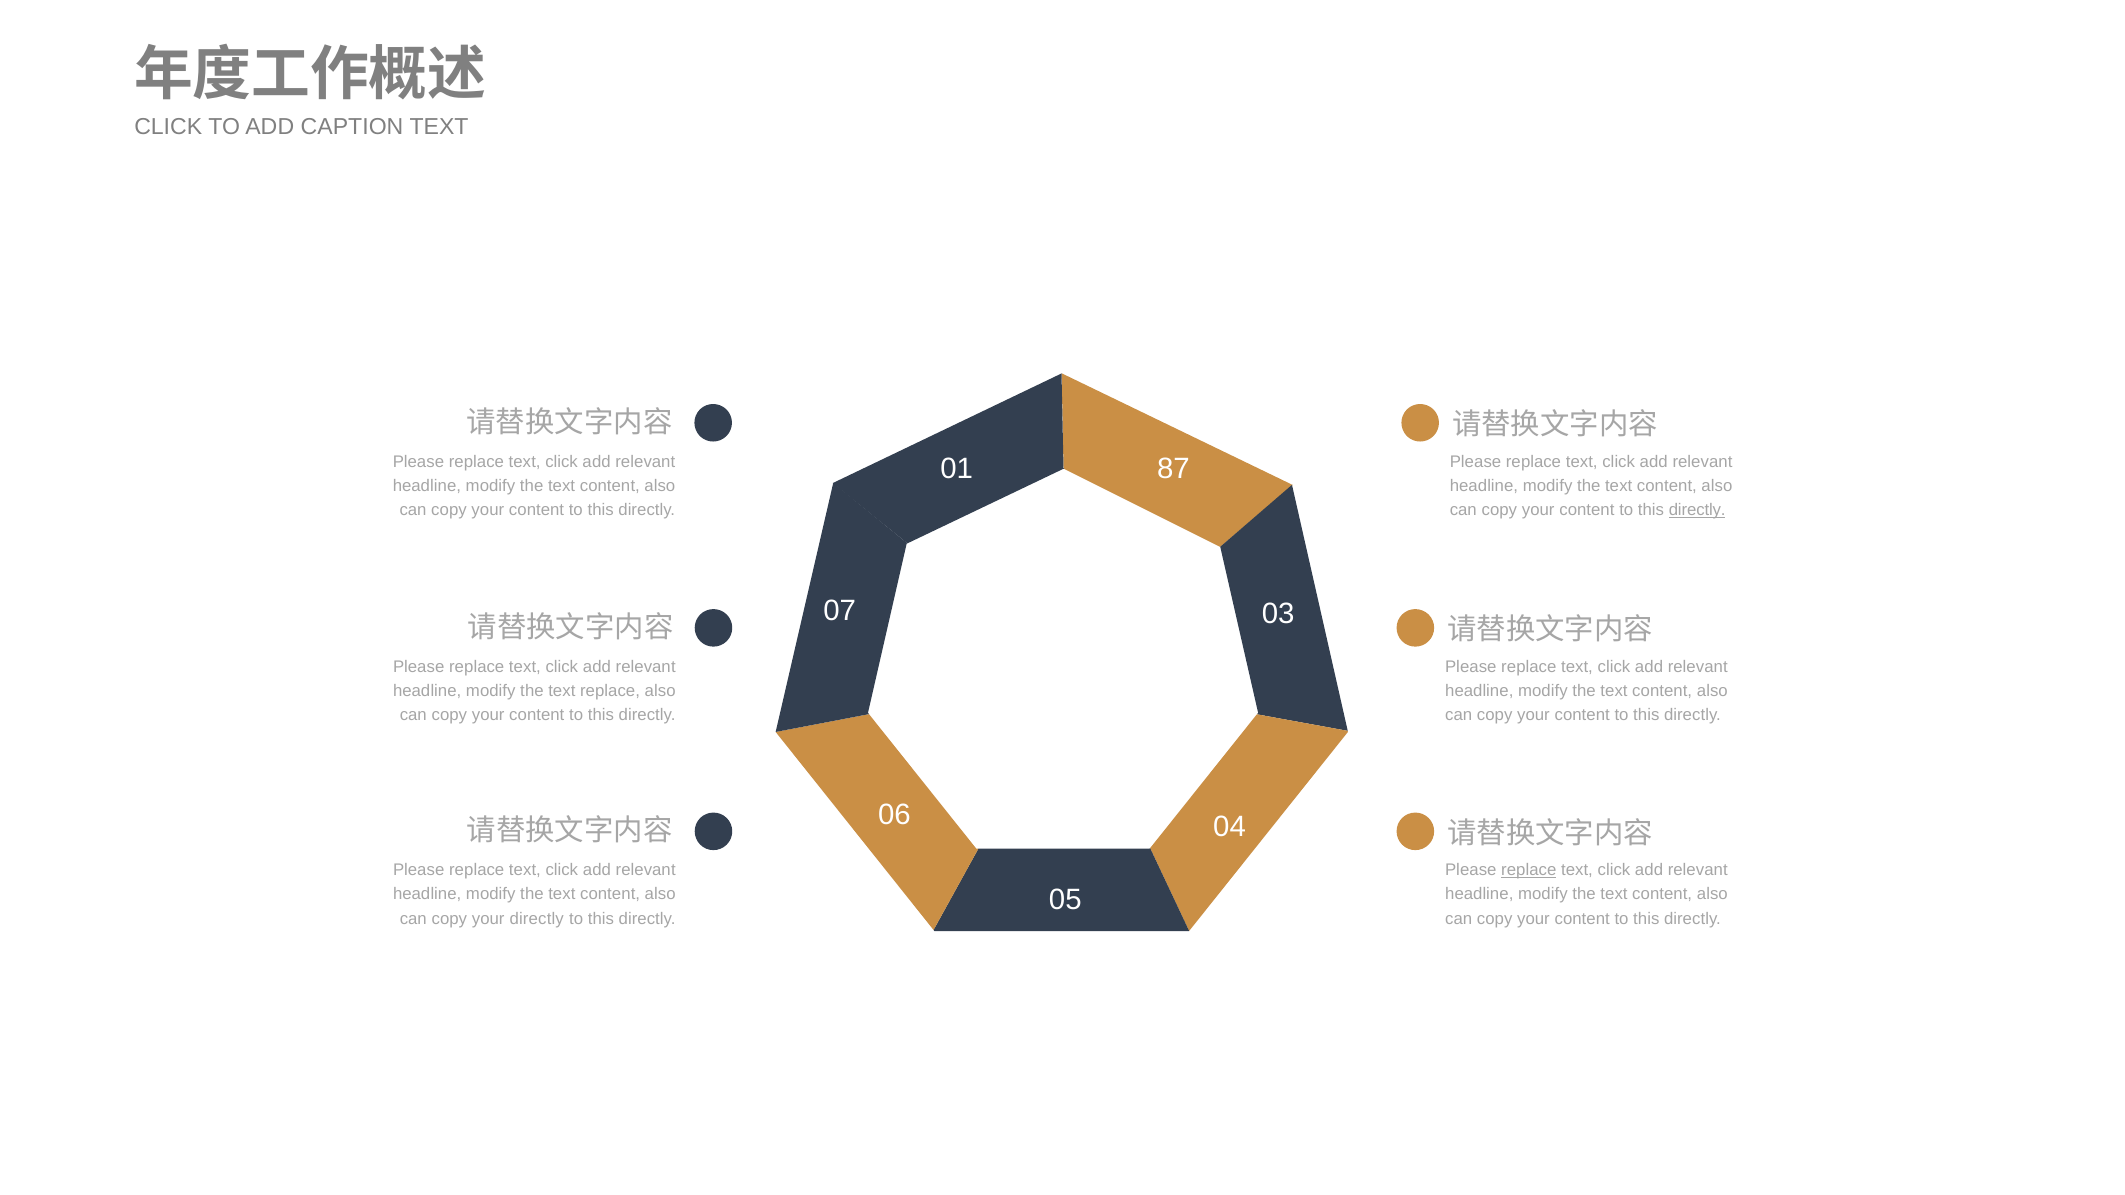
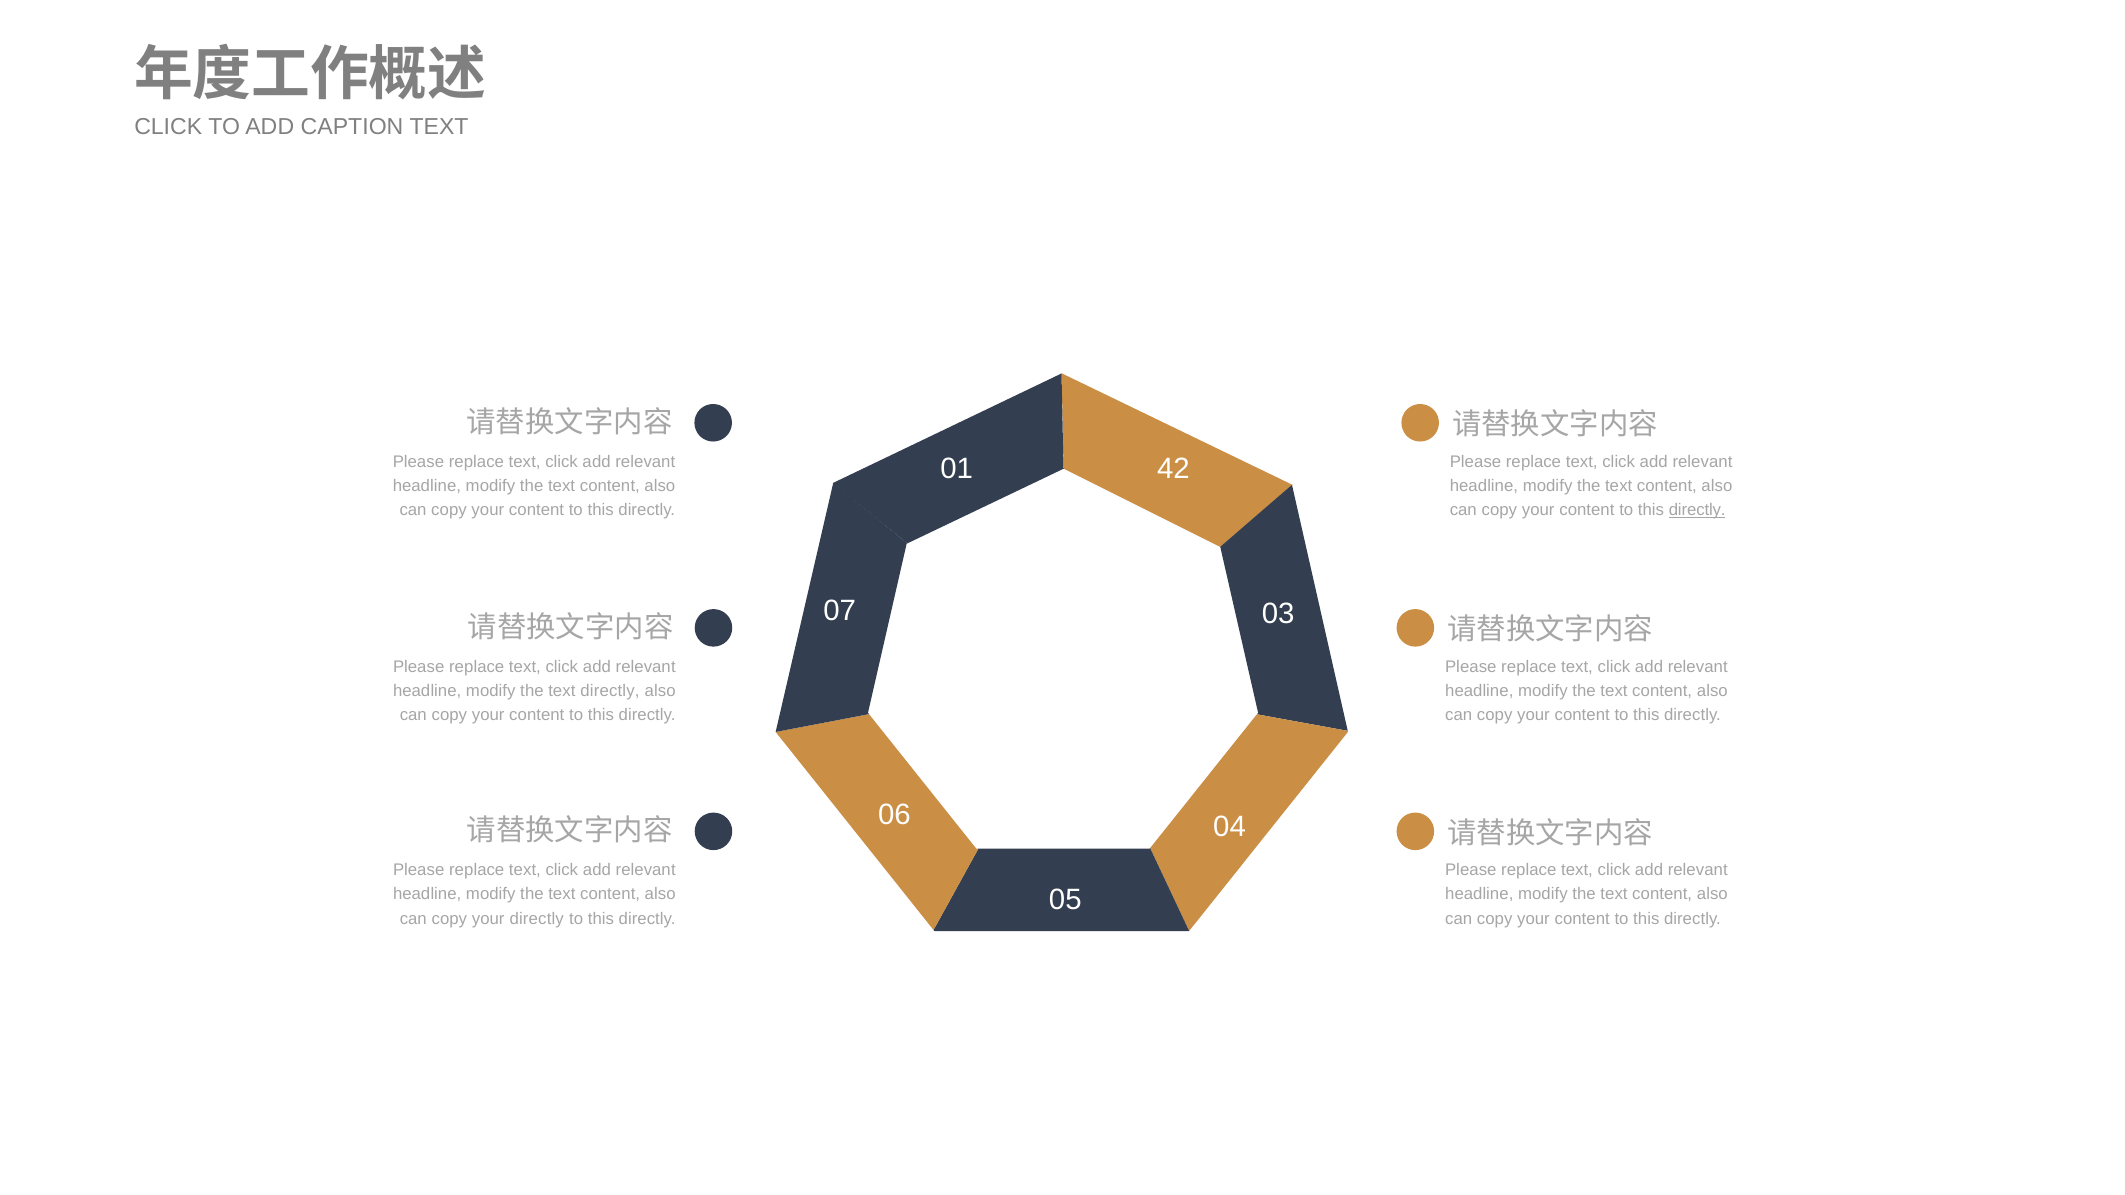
87: 87 -> 42 (1173, 468)
text replace: replace -> directly (610, 691)
replace underline: present -> none (1529, 870)
